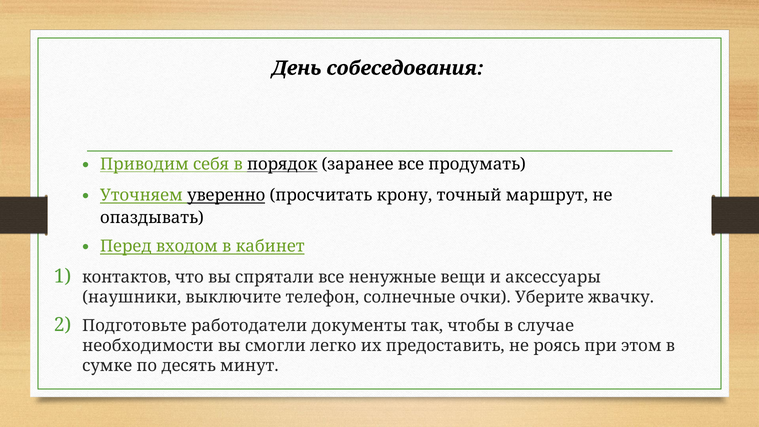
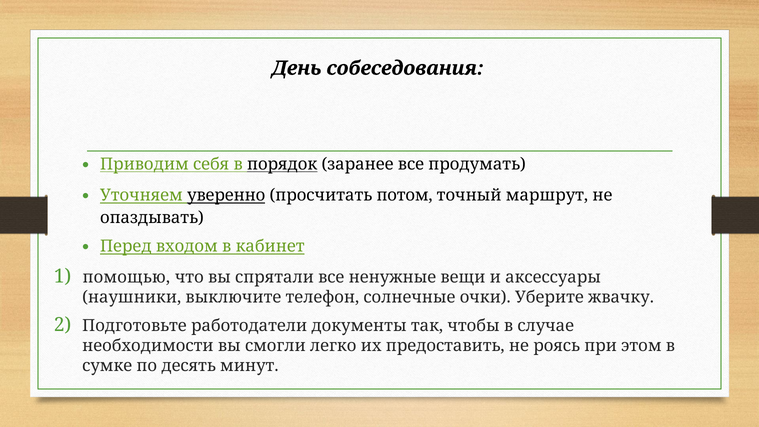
крону: крону -> потом (405, 195)
контактов: контактов -> помощью (126, 277)
